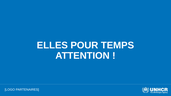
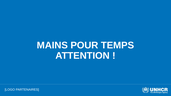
ELLES: ELLES -> MAINS (52, 45)
